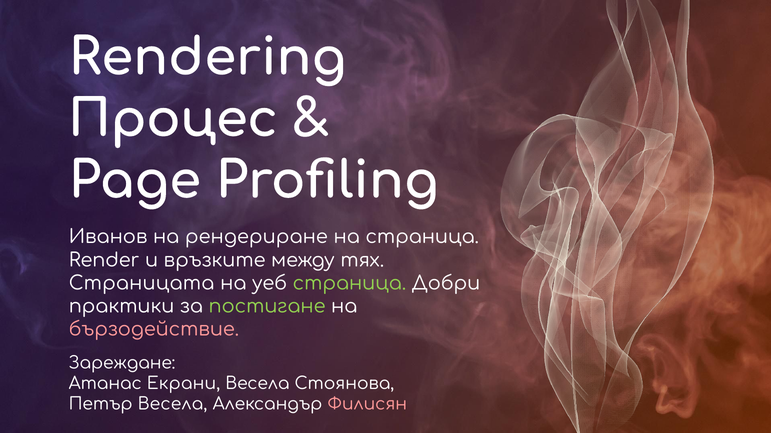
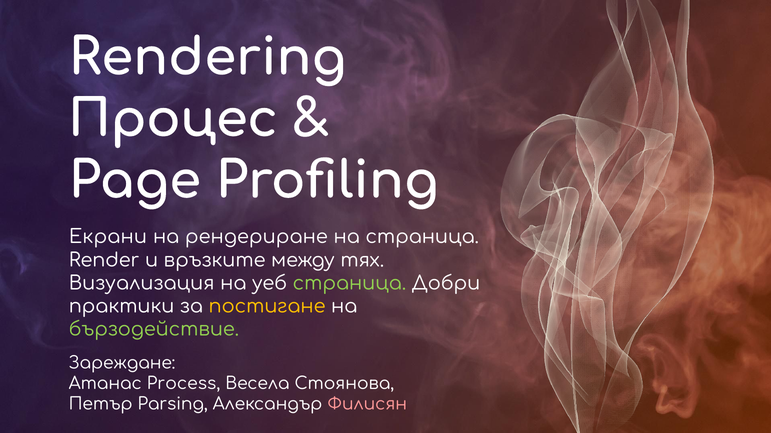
Иванов: Иванов -> Екрани (108, 237)
Страницата: Страницата -> Визуализация (142, 284)
постигане colour: light green -> yellow (267, 307)
бързодействие colour: pink -> light green (154, 330)
Екрани: Екрани -> Process (184, 384)
Петър Весела: Весела -> Parsing (173, 405)
